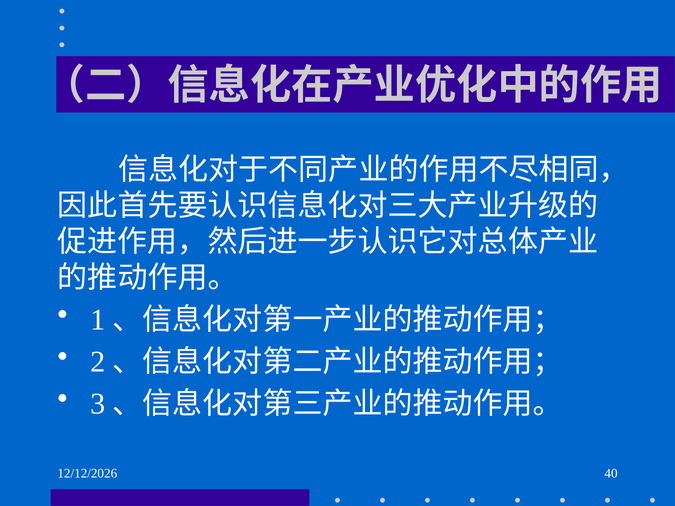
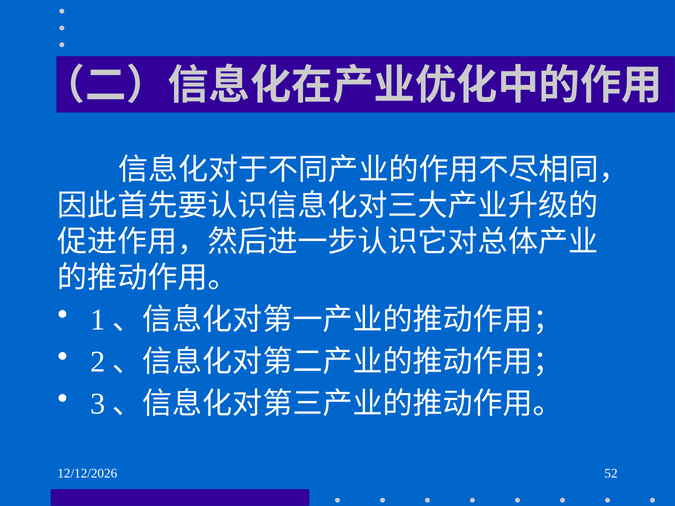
40: 40 -> 52 (611, 473)
